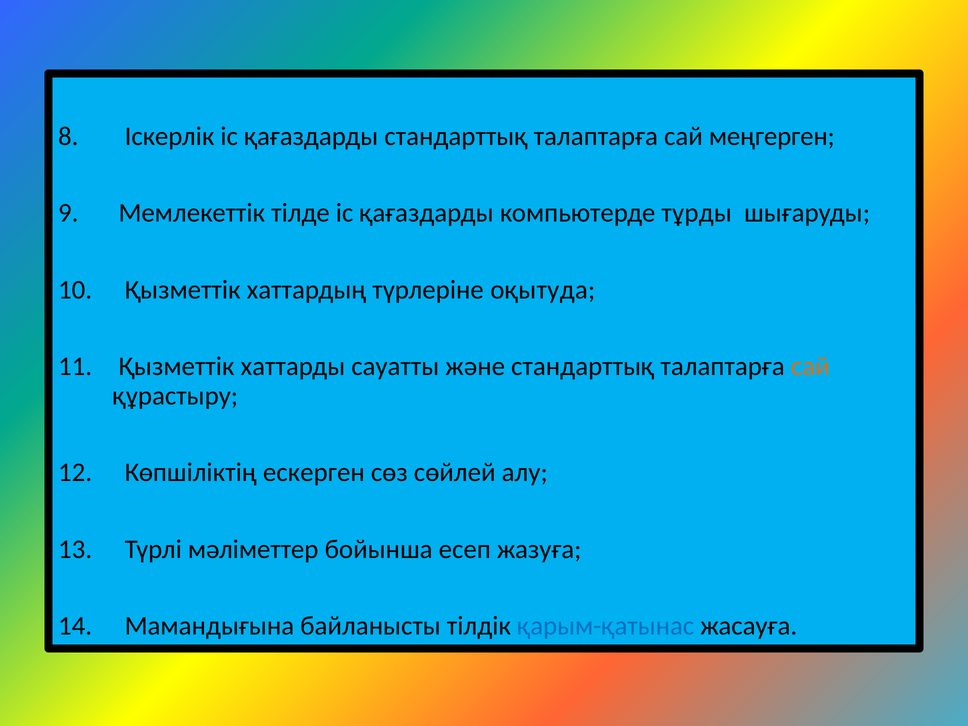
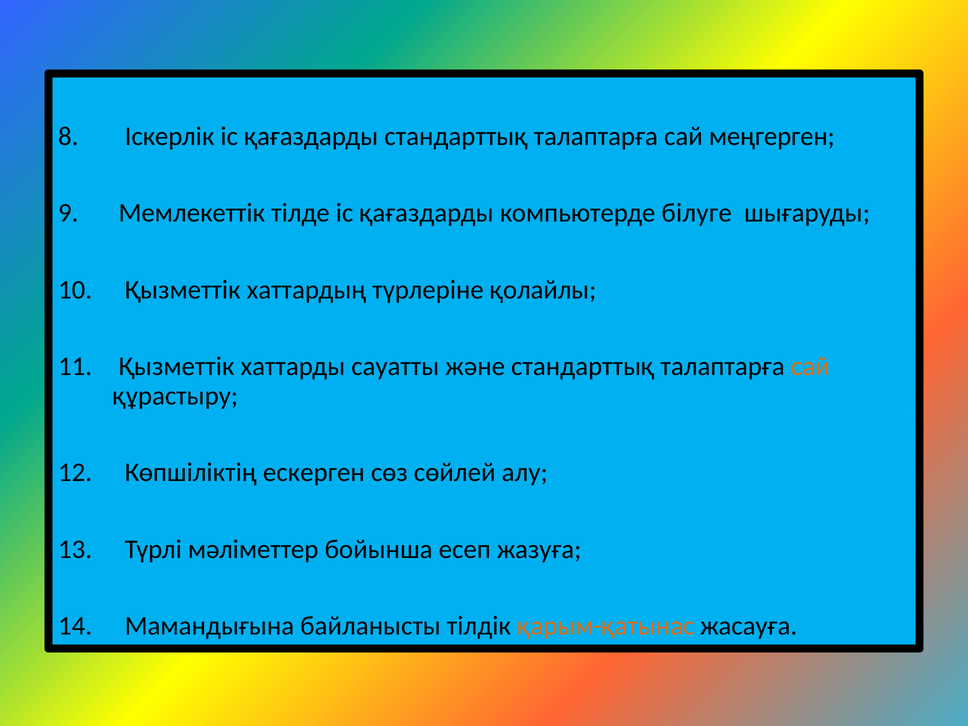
тұрды: тұрды -> білуге (697, 213)
оқытуда: оқытуда -> қолайлы (543, 290)
қарым-қатынас colour: blue -> orange (606, 626)
